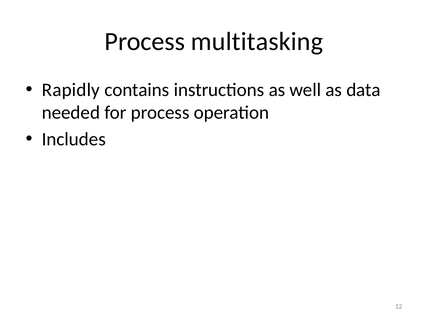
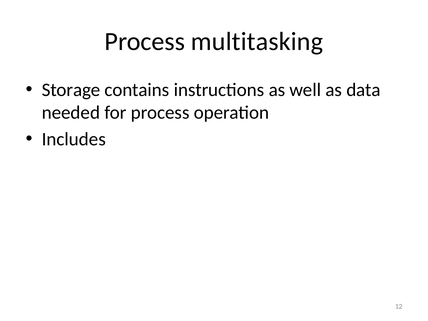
Rapidly: Rapidly -> Storage (71, 90)
